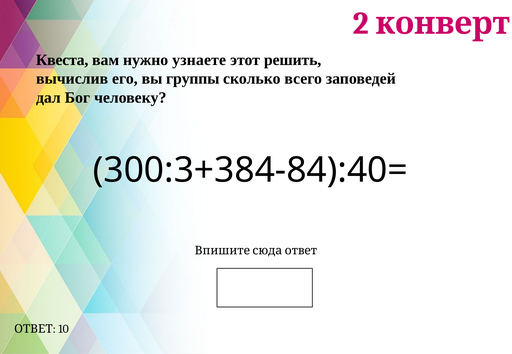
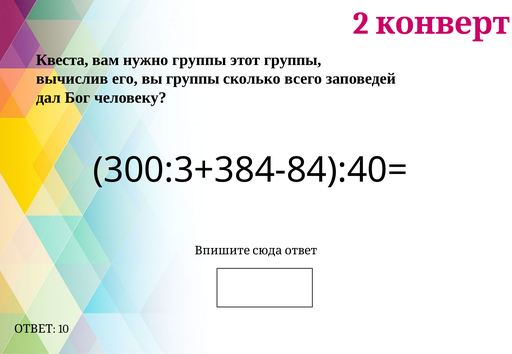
нужно узнаете: узнаете -> группы (199, 60)
этот решить: решить -> группы (293, 60)
